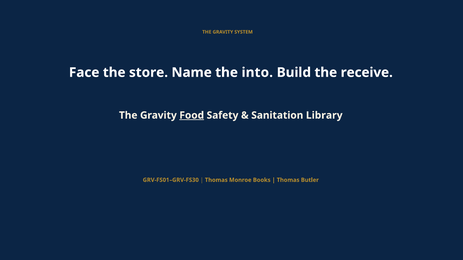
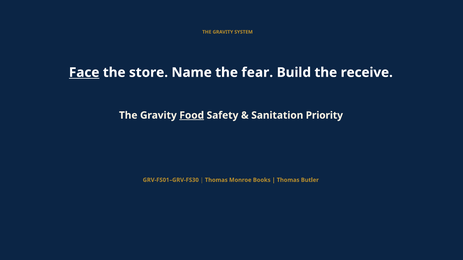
Face underline: none -> present (84, 73)
into: into -> fear (257, 73)
Library: Library -> Priority (324, 115)
